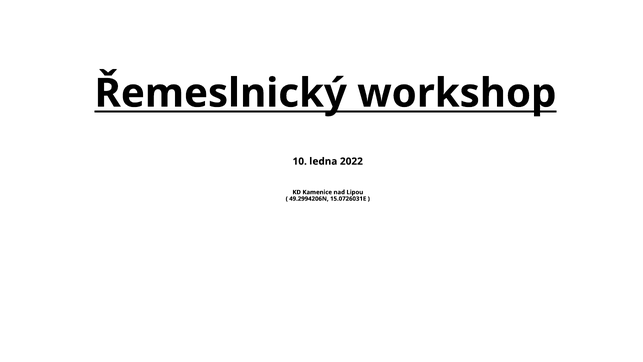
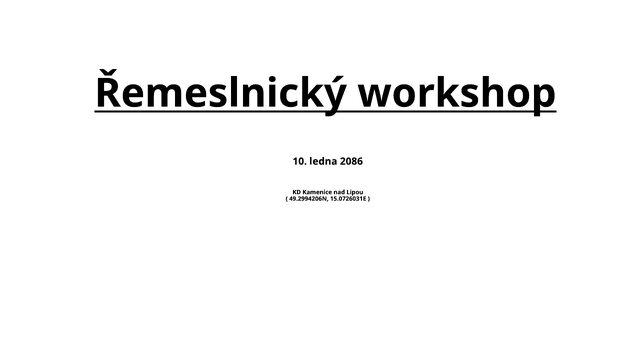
2022: 2022 -> 2086 (351, 161)
